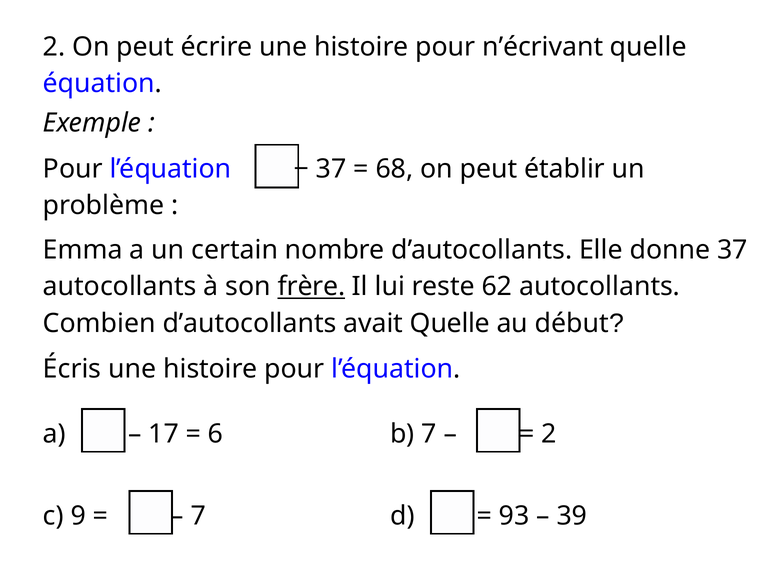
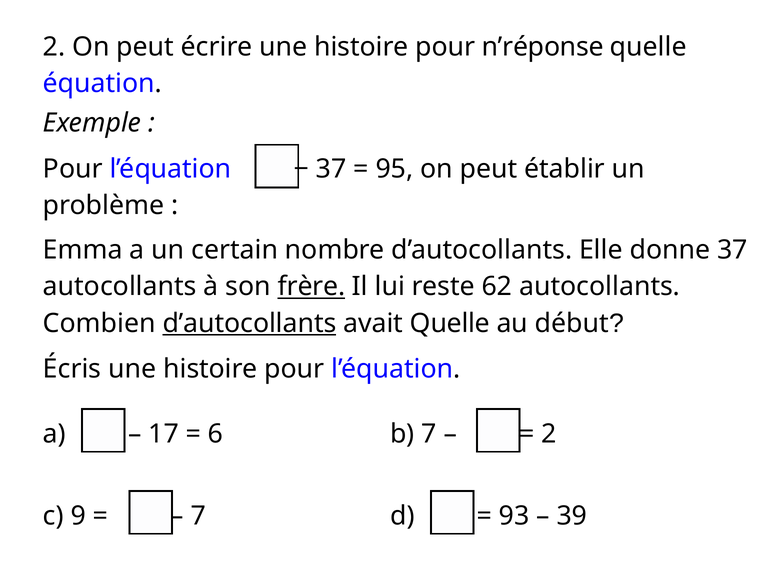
n’écrivant: n’écrivant -> n’réponse (543, 47)
68: 68 -> 95 (394, 169)
d’autocollants underline: none -> present (249, 323)
